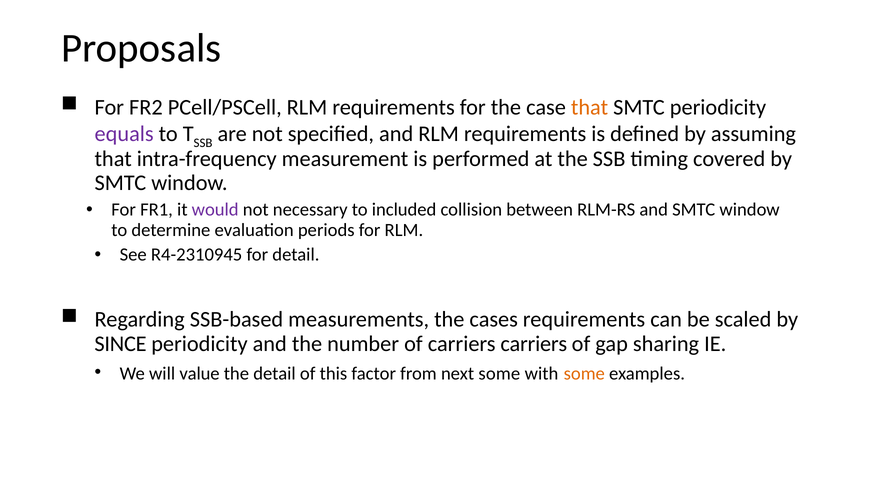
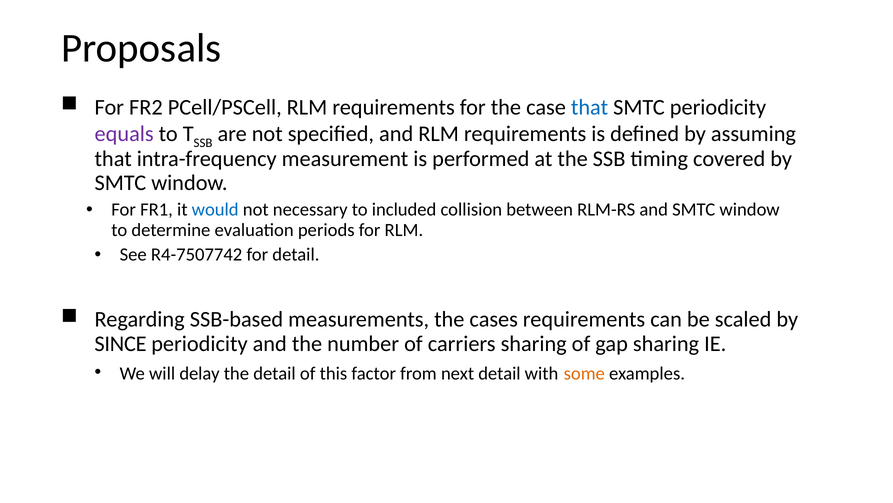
that colour: orange -> blue (590, 107)
would colour: purple -> blue (215, 210)
R4-2310945: R4-2310945 -> R4-7507742 (197, 254)
carriers carriers: carriers -> sharing (534, 343)
value: value -> delay (200, 373)
next some: some -> detail (499, 373)
